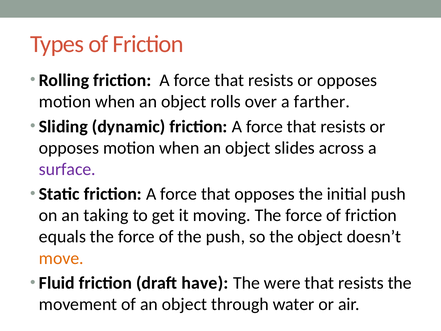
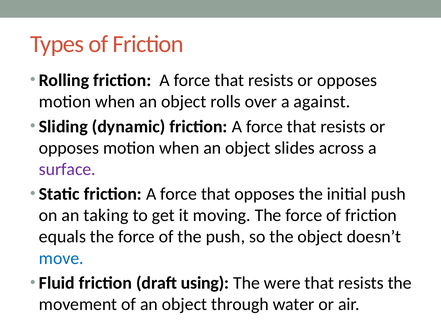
farther: farther -> against (322, 102)
move colour: orange -> blue (61, 258)
have: have -> using (205, 283)
